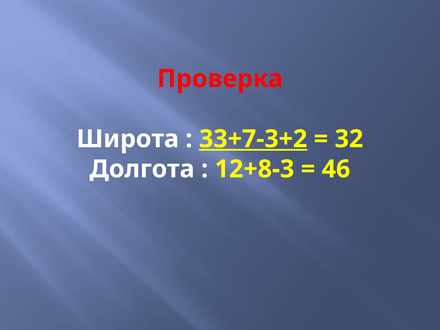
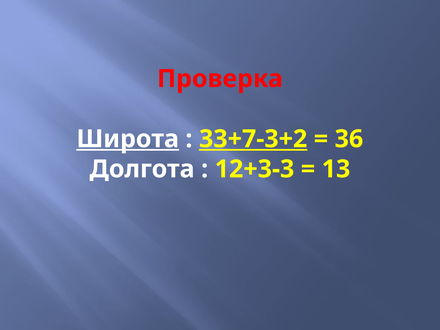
Широта underline: none -> present (128, 139)
32: 32 -> 36 (349, 139)
12+8-3: 12+8-3 -> 12+3-3 (255, 169)
46: 46 -> 13 (336, 169)
